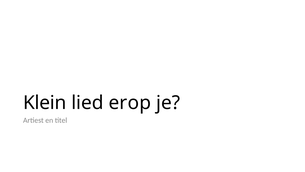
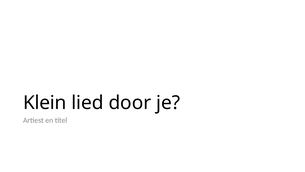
erop: erop -> door (130, 103)
